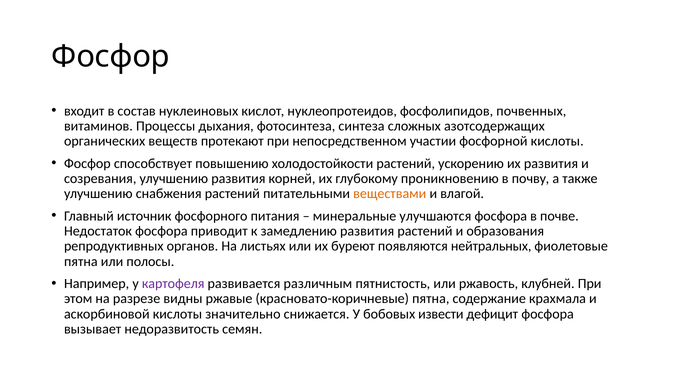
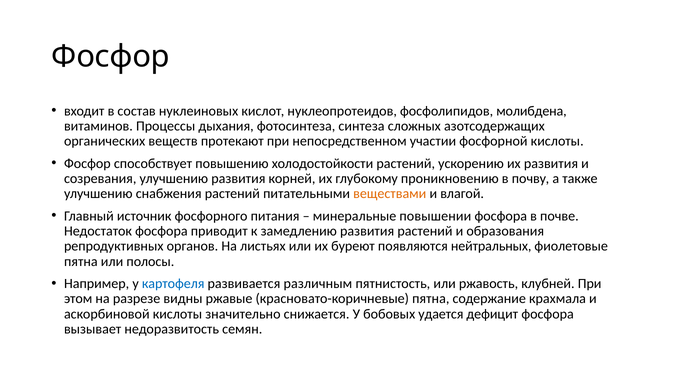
почвенных: почвенных -> молибдена (531, 111)
улучшаются: улучшаются -> повышении (435, 216)
картофеля colour: purple -> blue (173, 284)
извести: извести -> удается (441, 314)
